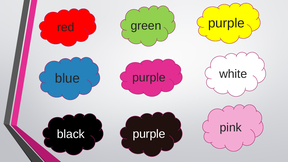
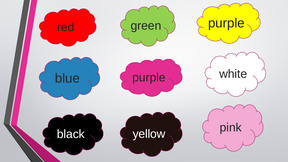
black purple: purple -> yellow (149, 134)
